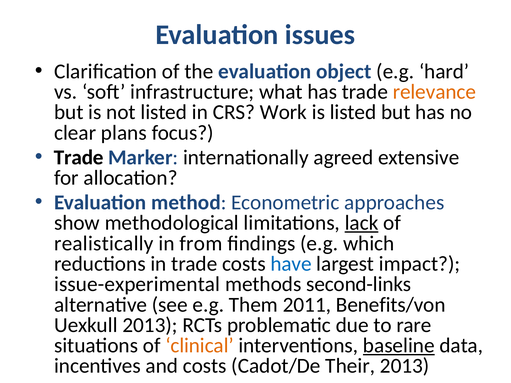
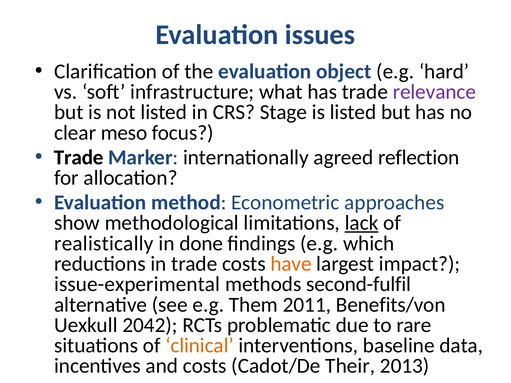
relevance colour: orange -> purple (434, 92)
Work: Work -> Stage (283, 112)
plans: plans -> meso (124, 133)
extensive: extensive -> reflection (419, 158)
from: from -> done (201, 244)
have colour: blue -> orange (291, 264)
second-links: second-links -> second-fulfil (359, 284)
Uexkull 2013: 2013 -> 2042 (150, 325)
baseline underline: present -> none (399, 346)
